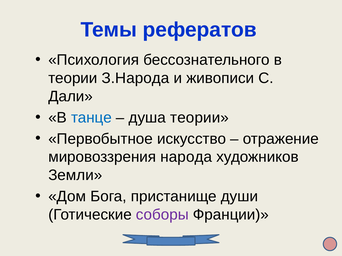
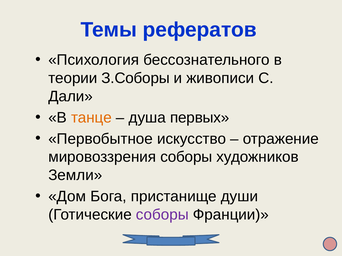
З.Народа: З.Народа -> З.Соборы (136, 78)
танце colour: blue -> orange (91, 118)
душа теории: теории -> первых (200, 118)
мировоззрения народа: народа -> соборы (186, 157)
